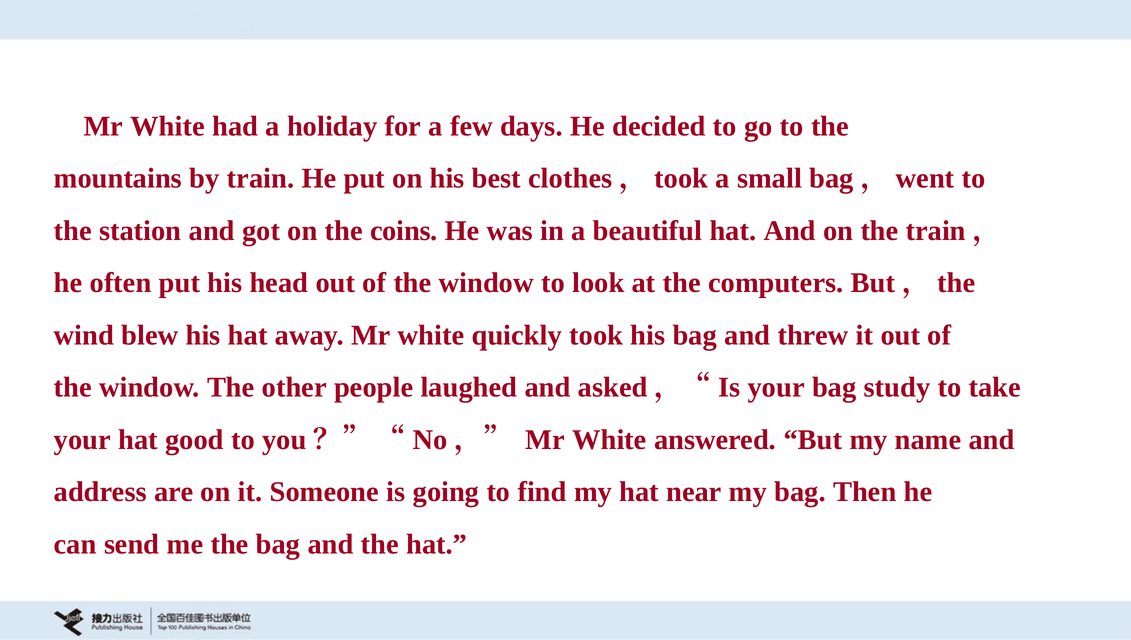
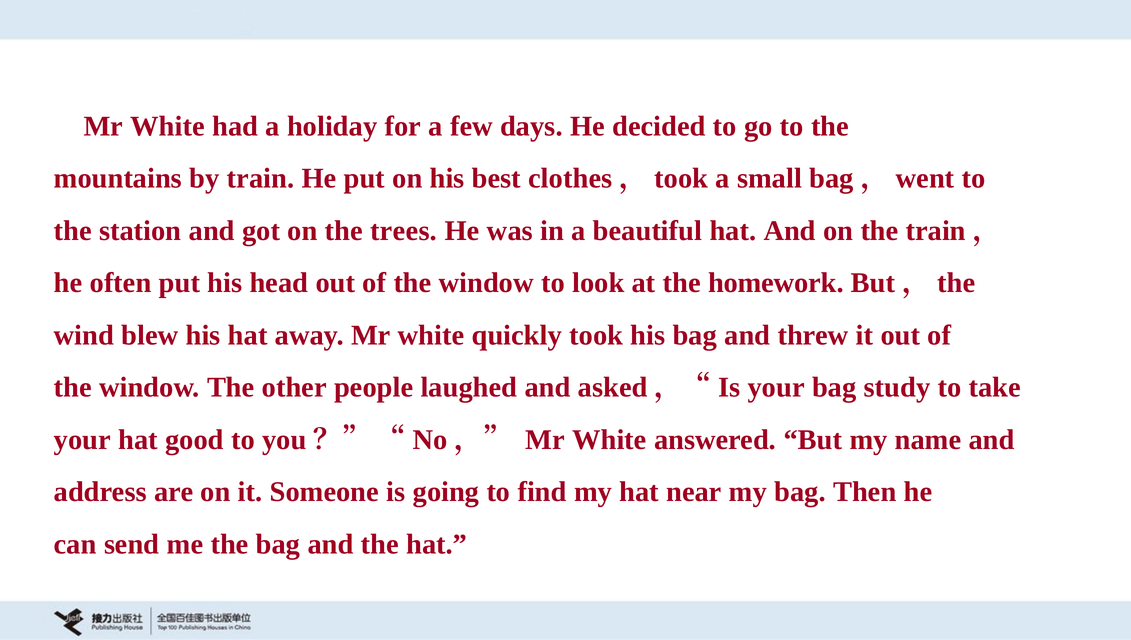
coins: coins -> trees (404, 231)
computers: computers -> homework (776, 283)
